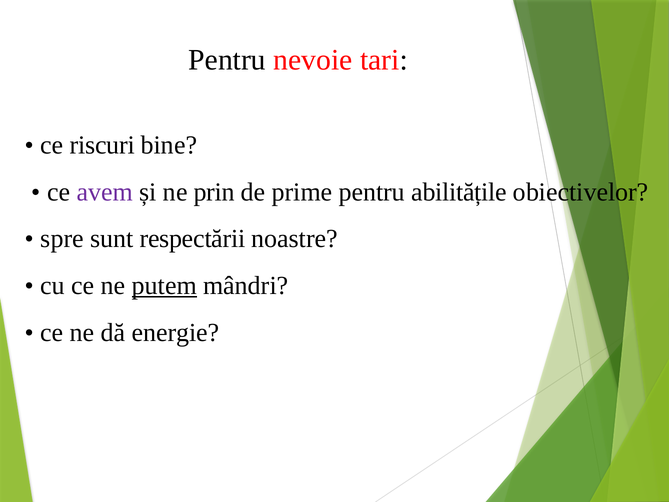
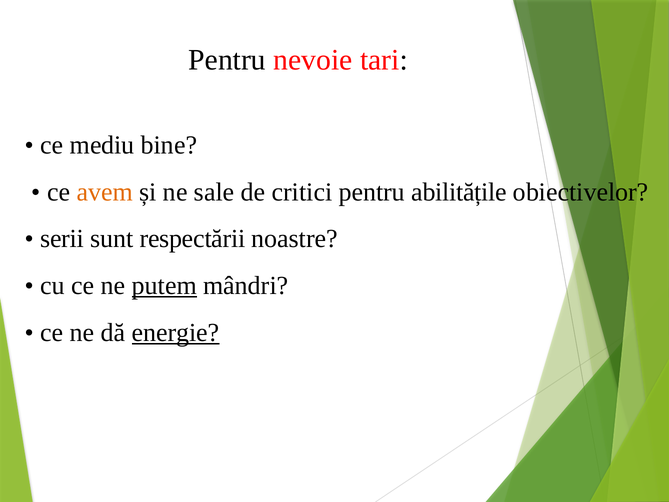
riscuri: riscuri -> mediu (102, 145)
avem colour: purple -> orange (105, 192)
prin: prin -> sale (214, 192)
prime: prime -> critici (302, 192)
spre: spre -> serii (62, 239)
energie underline: none -> present (176, 332)
